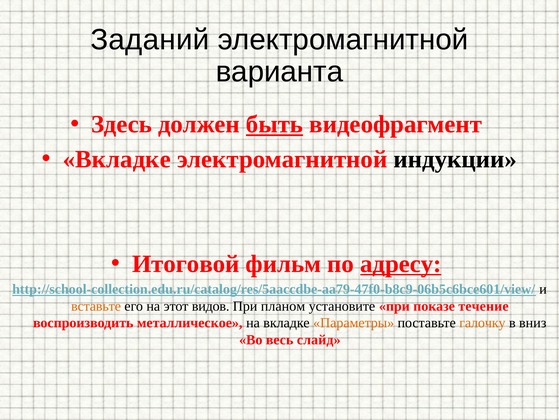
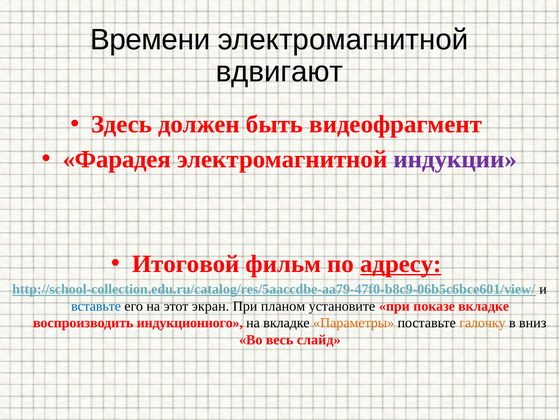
Заданий: Заданий -> Времени (150, 40)
варианта: варианта -> вдвигают (279, 71)
быть underline: present -> none (275, 124)
Вкладке: Вкладке -> Фарадея (117, 159)
индукции colour: black -> purple (455, 159)
вставьте colour: orange -> blue (96, 306)
видов: видов -> экран (211, 306)
показе течение: течение -> вкладке (484, 306)
металлическое: металлическое -> индукционного (190, 322)
